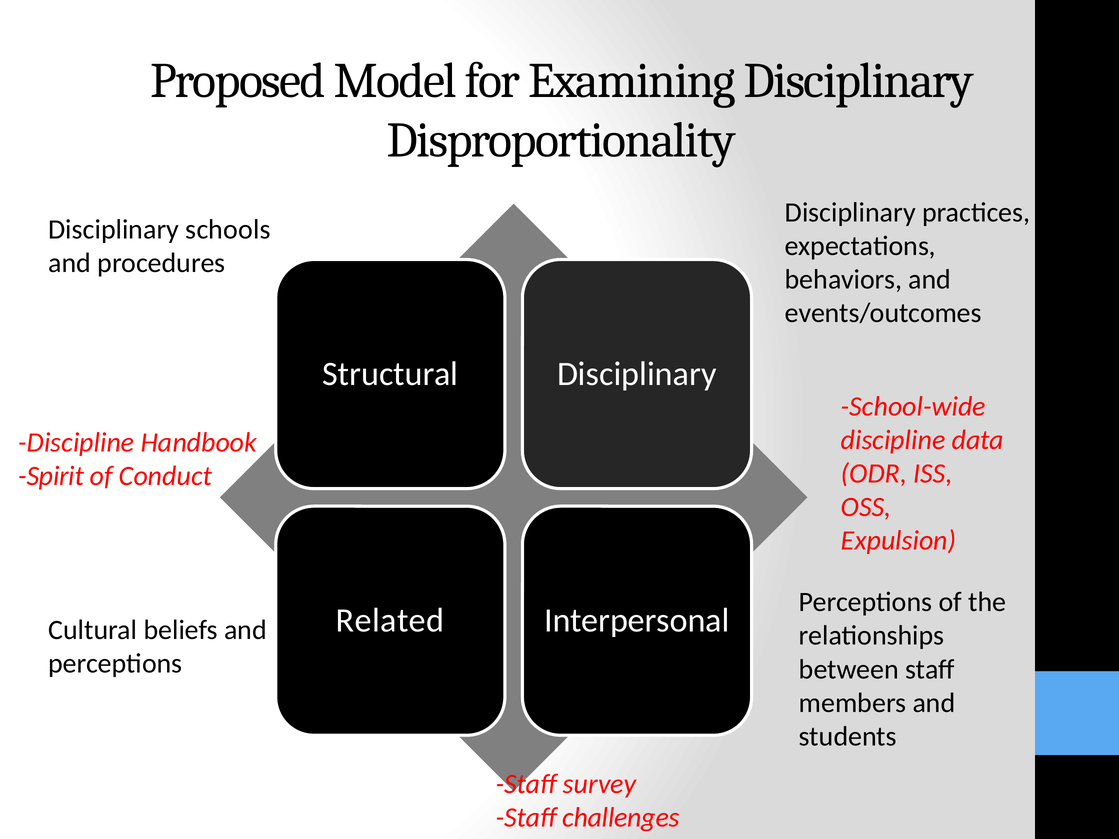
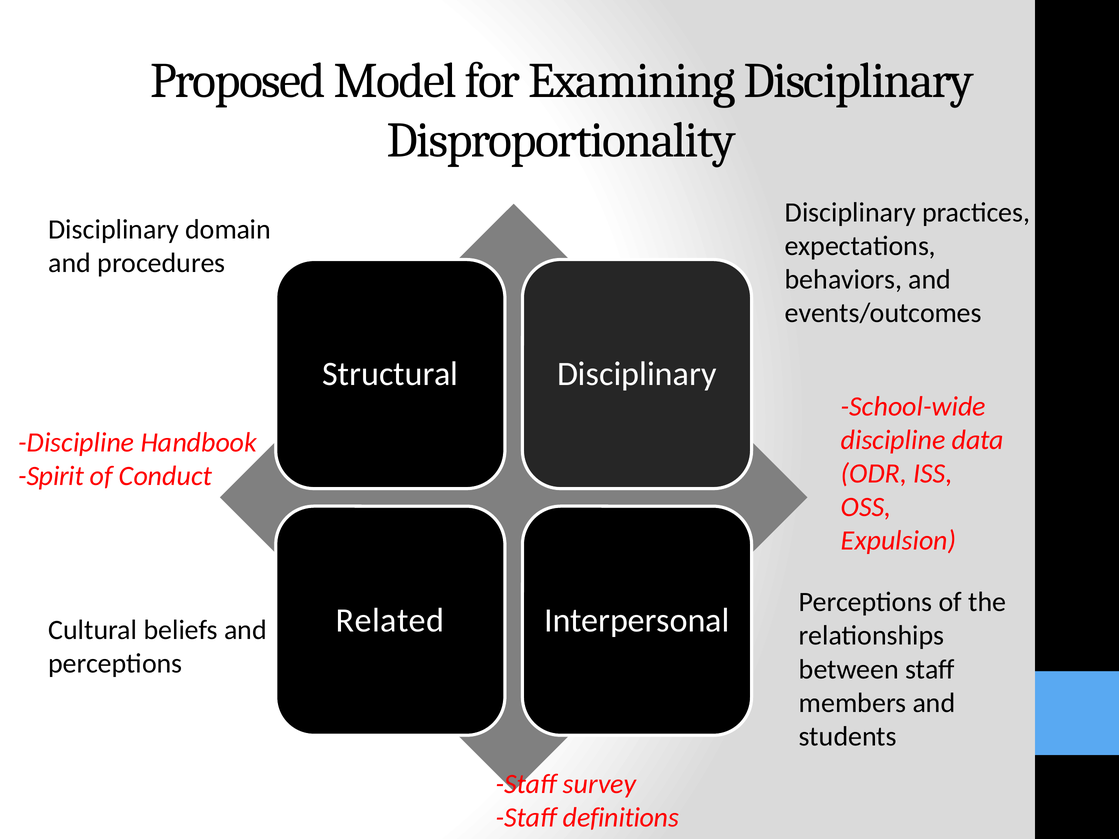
schools: schools -> domain (228, 229)
challenges: challenges -> definitions (621, 818)
